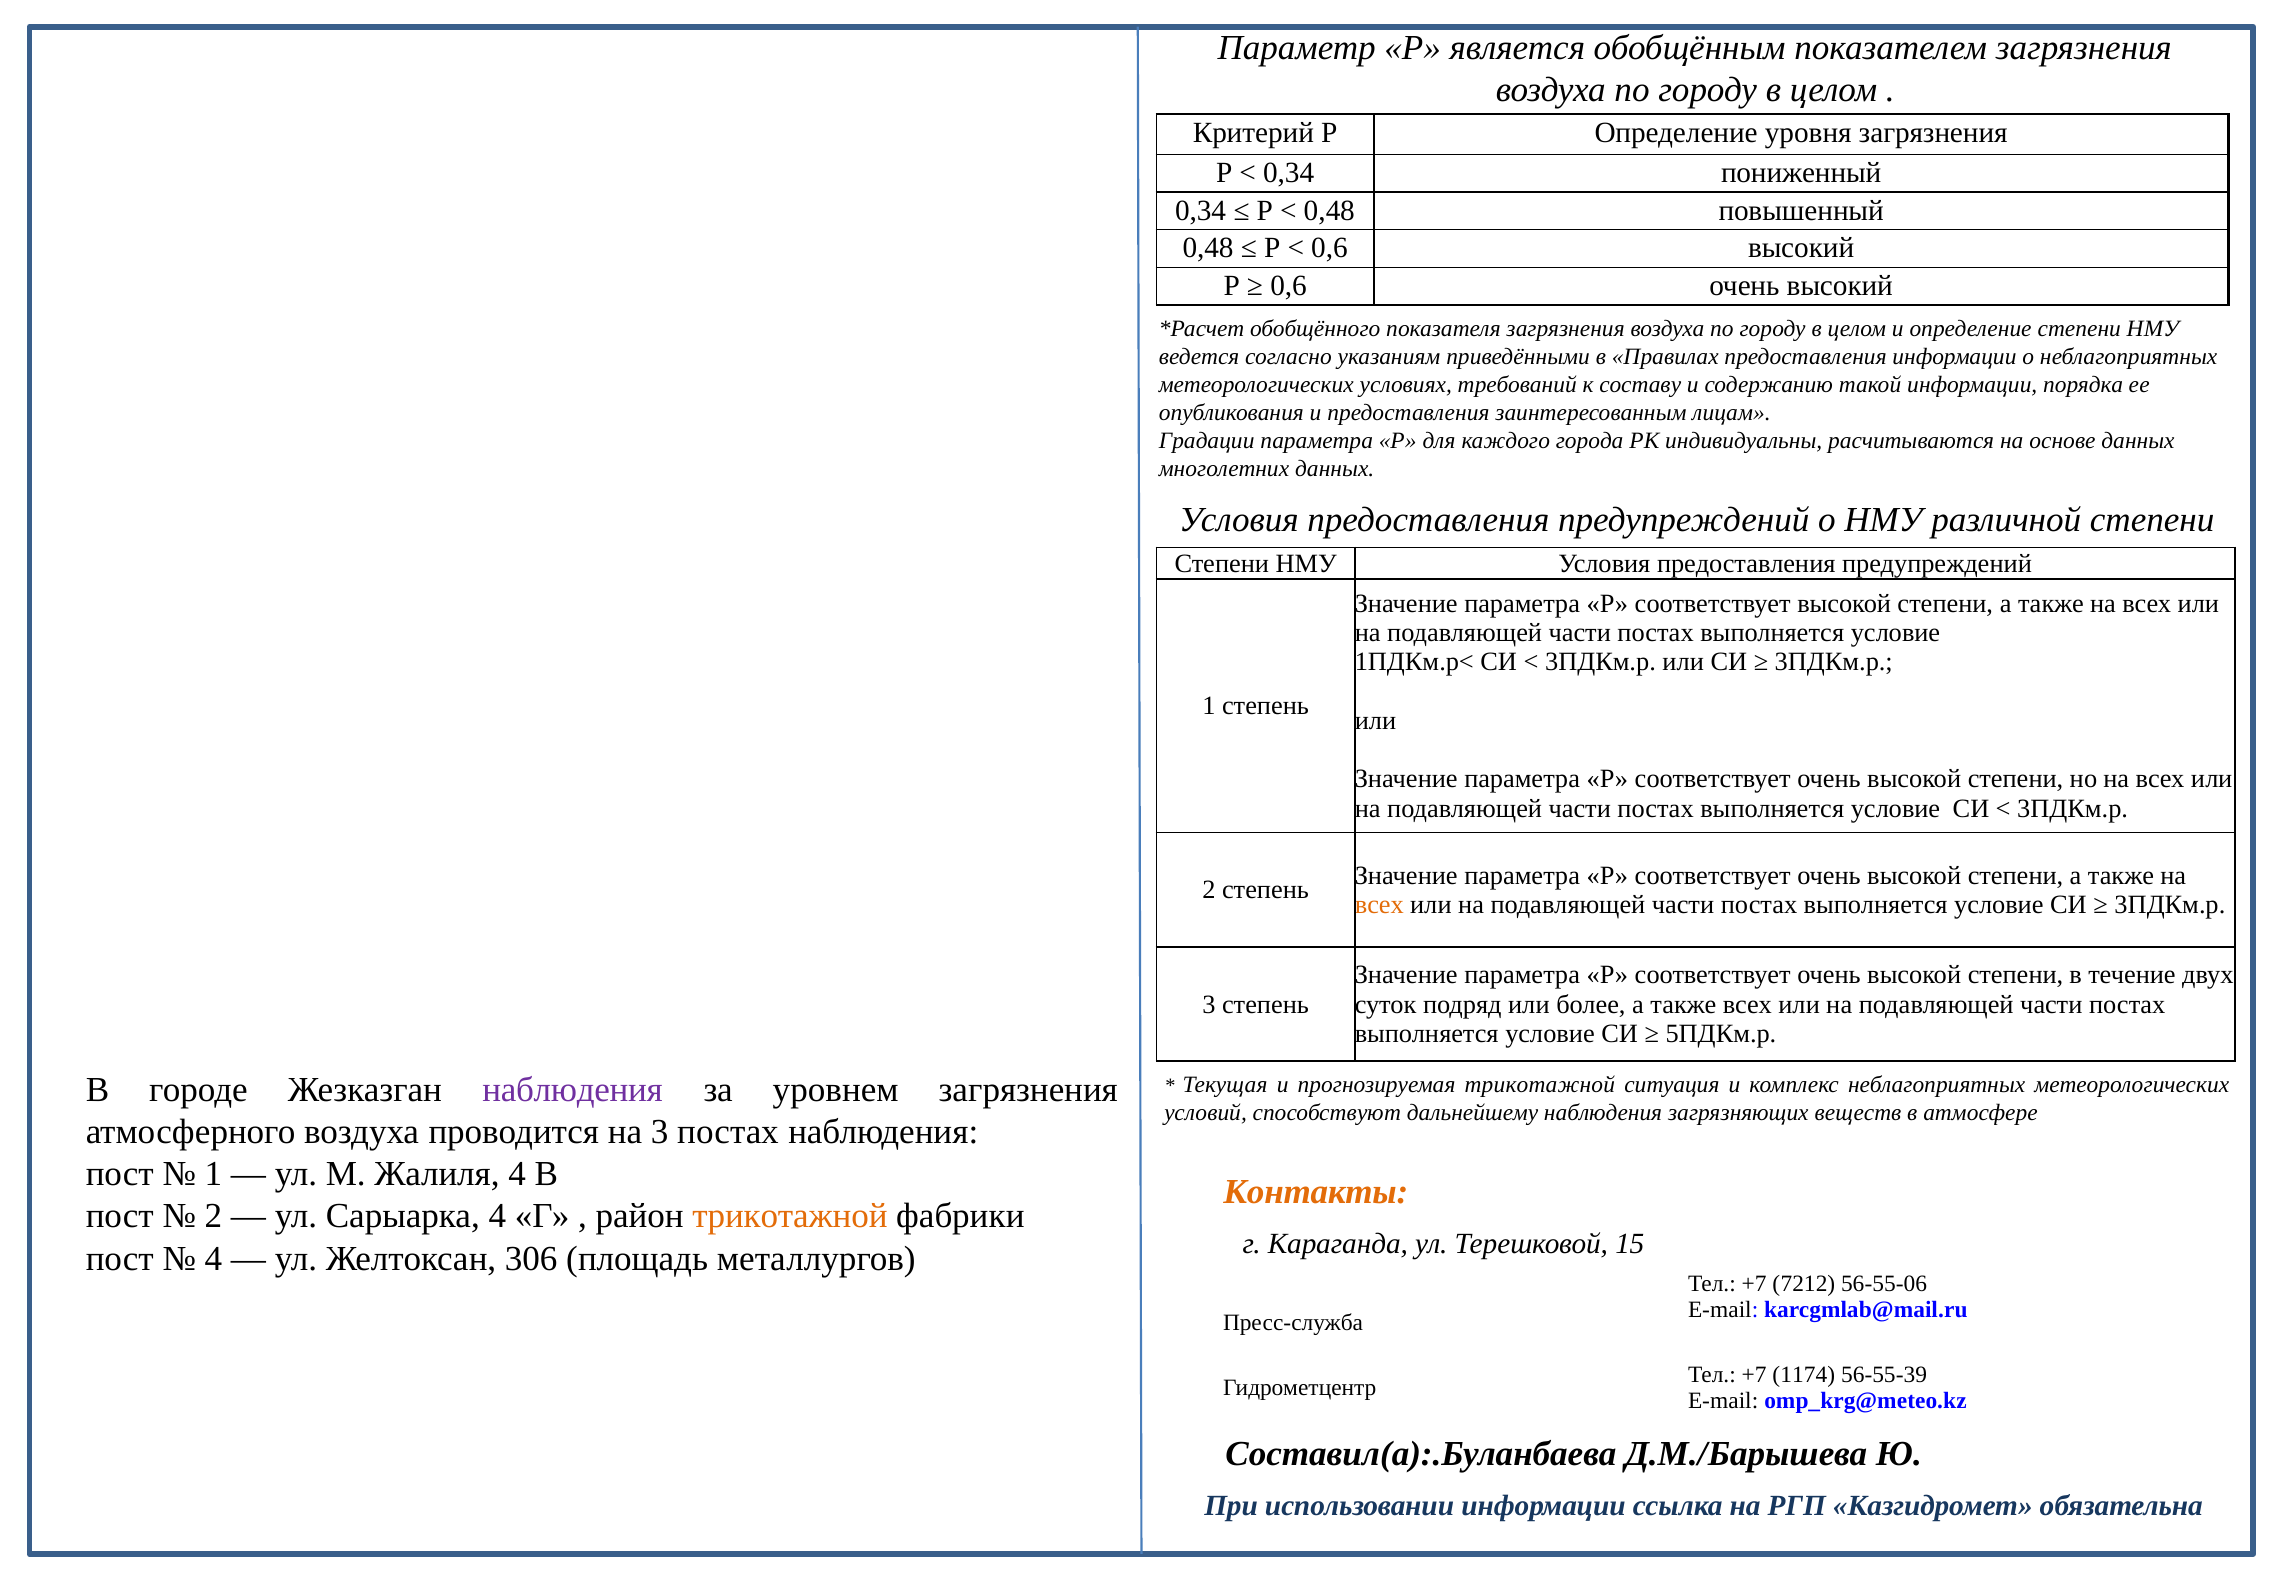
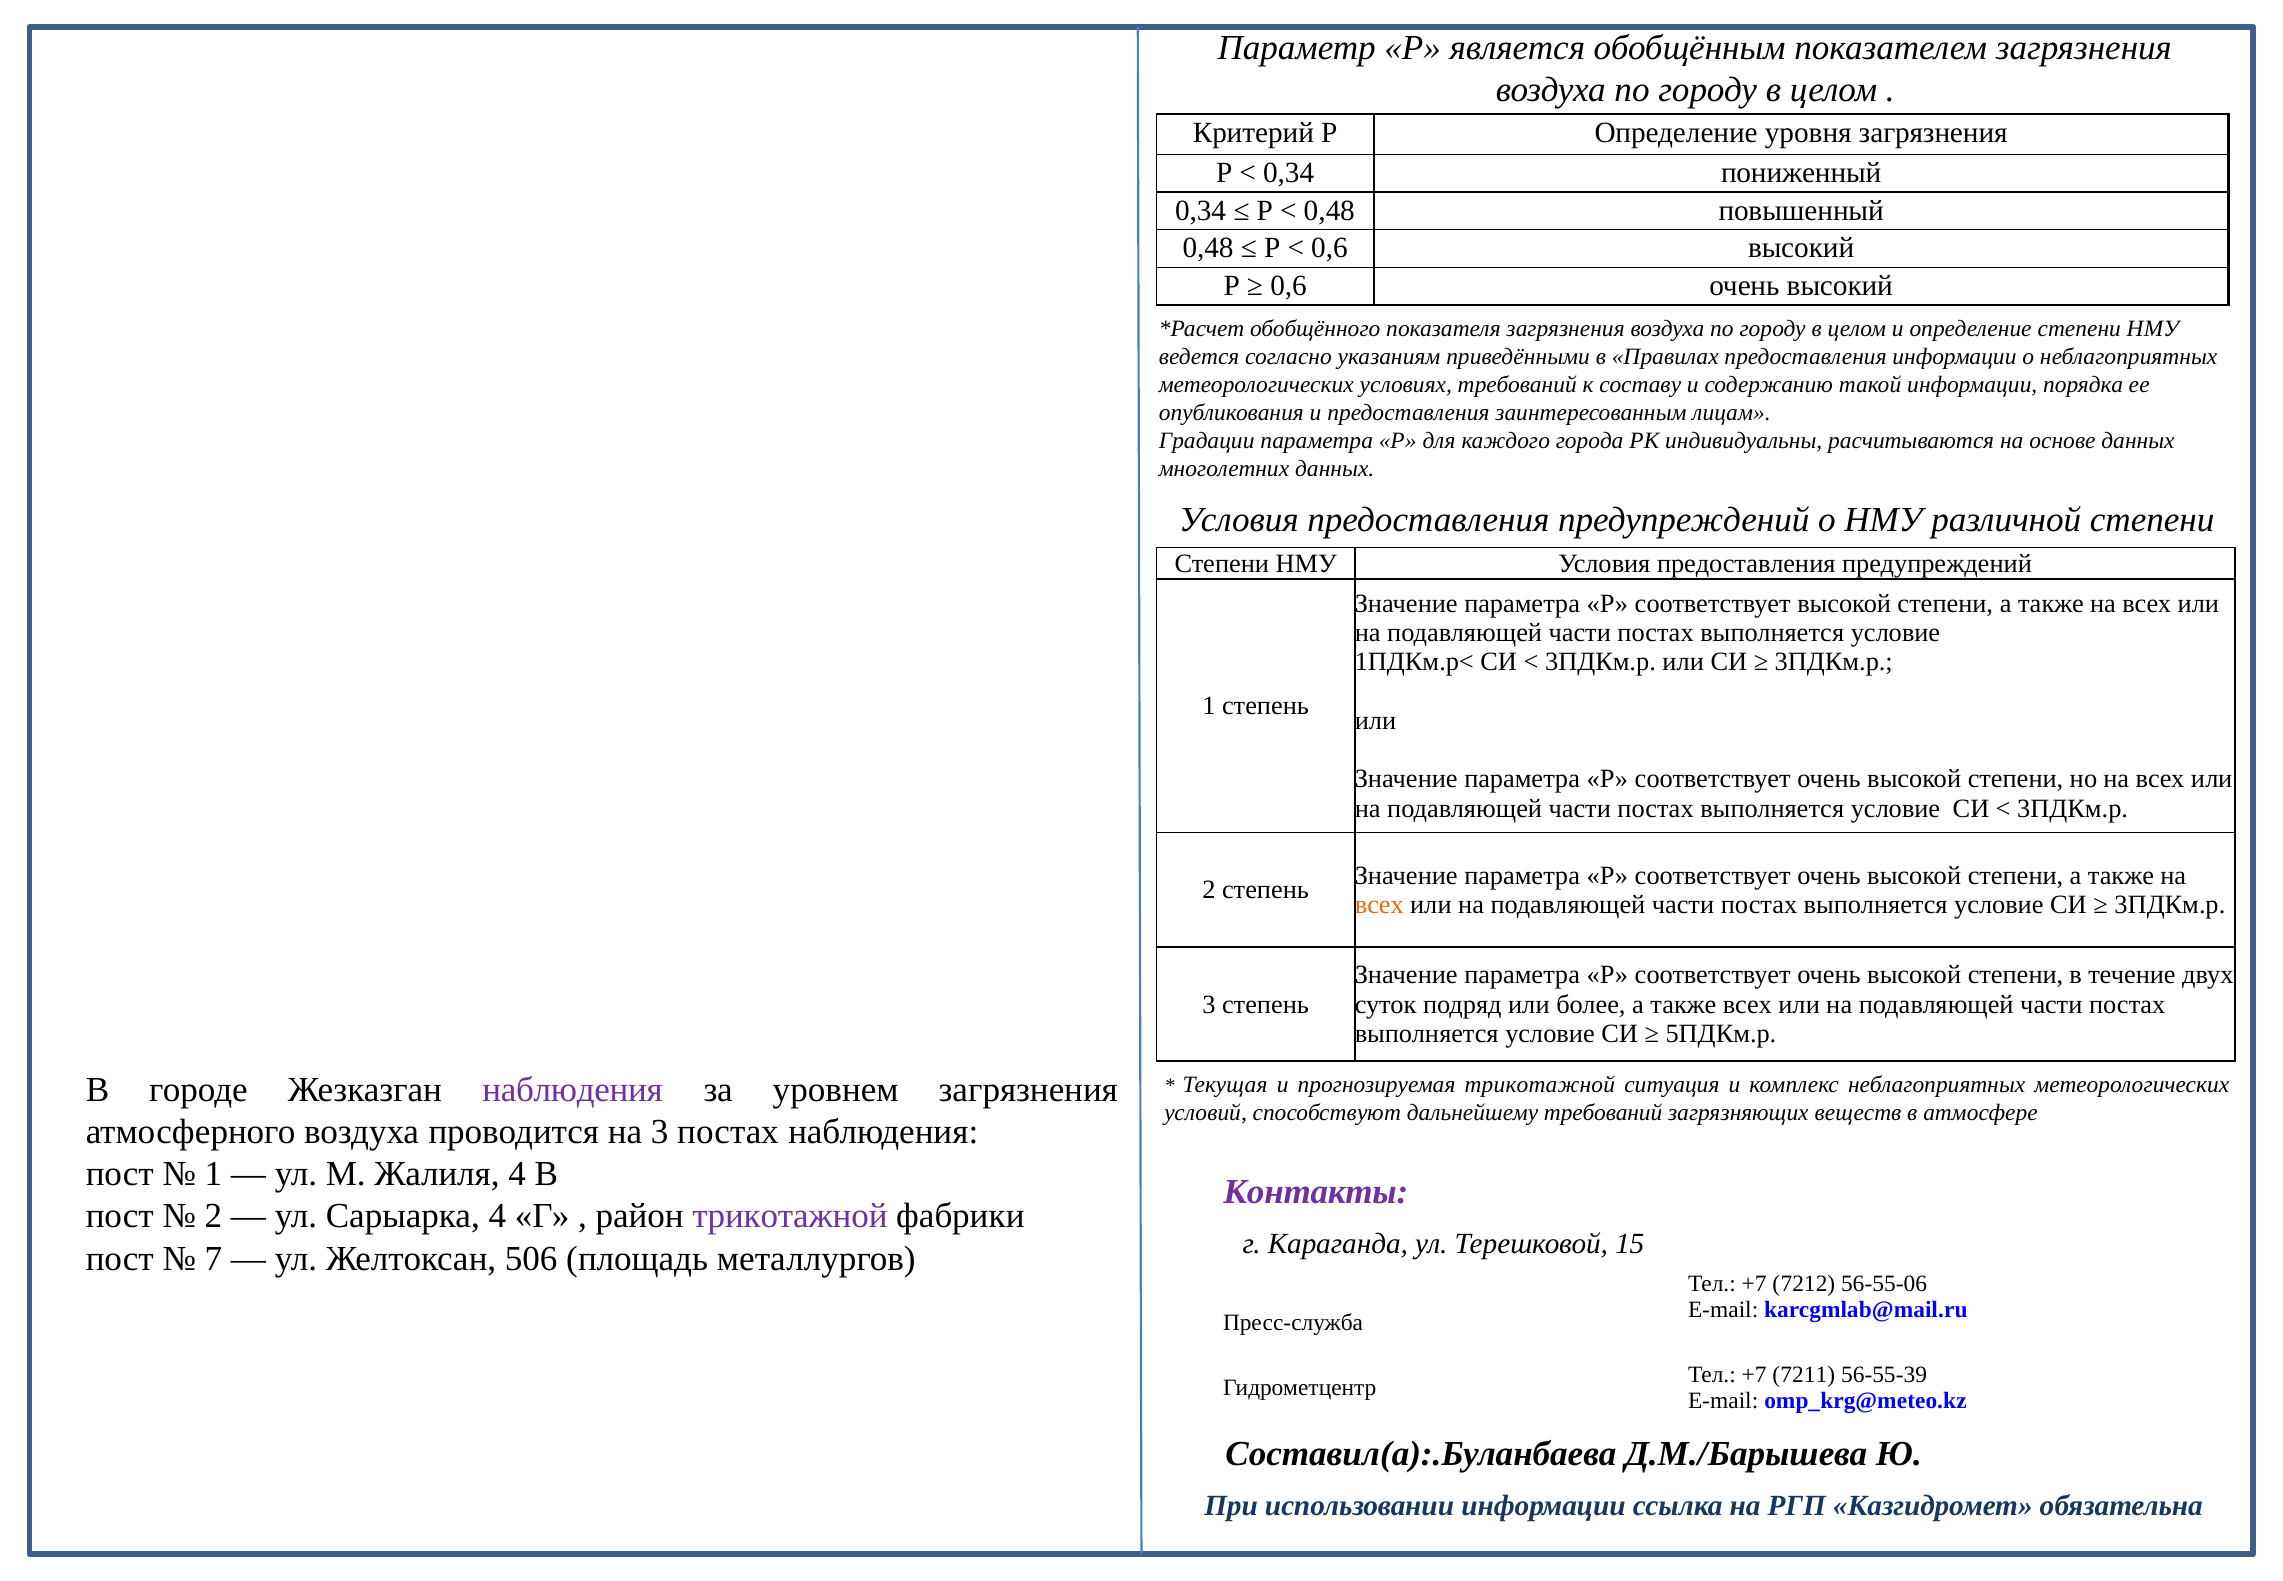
дальнейшему наблюдения: наблюдения -> требований (1603, 1113)
Контакты colour: orange -> purple (1316, 1192)
трикотажной colour: orange -> purple (790, 1216)
4: 4 -> 7 (213, 1258)
306: 306 -> 506 (531, 1258)
1174: 1174 -> 7211 (1804, 1375)
